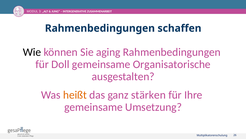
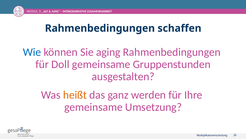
Wie colour: black -> blue (32, 52)
Organisatorische: Organisatorische -> Gruppenstunden (172, 64)
stärken: stärken -> werden (148, 94)
